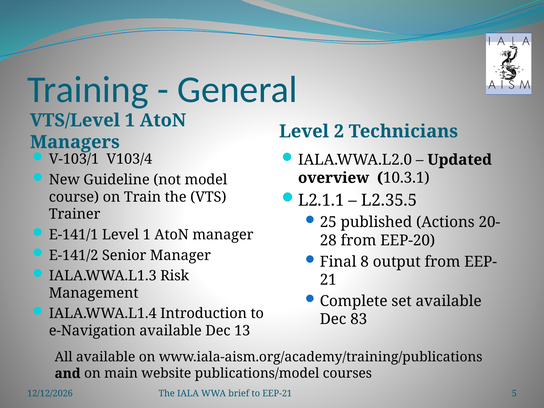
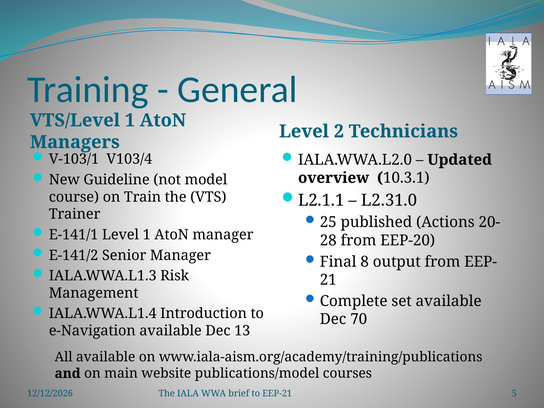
L2.35.5: L2.35.5 -> L2.31.0 (389, 200)
83: 83 -> 70 (359, 319)
